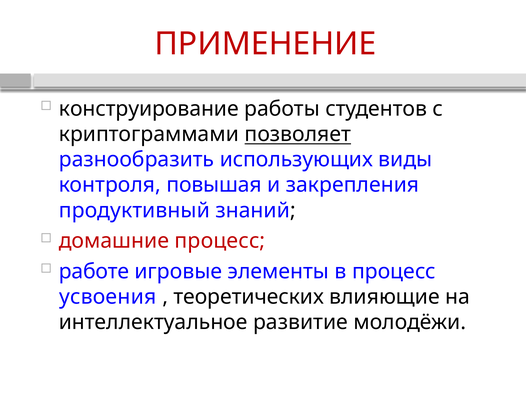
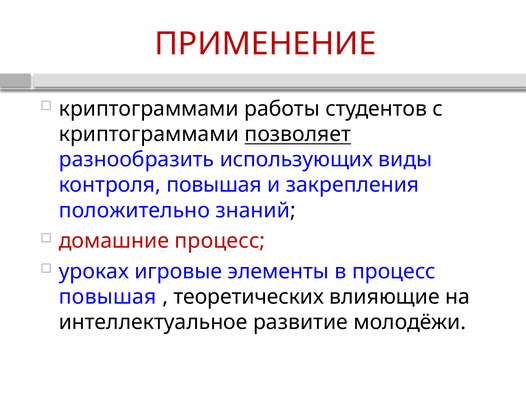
конструирование: конструирование -> криптограммами (149, 109)
продуктивный: продуктивный -> положительно (134, 211)
работе: работе -> уроках (94, 272)
усвоения: усвоения -> повышая (108, 297)
